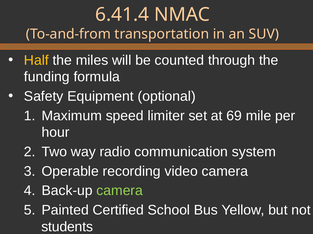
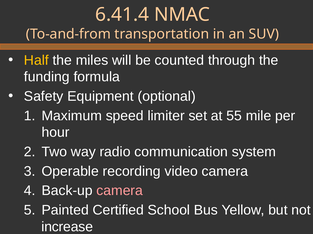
69: 69 -> 55 (234, 116)
camera colour: light green -> pink (120, 191)
students: students -> increase (67, 227)
